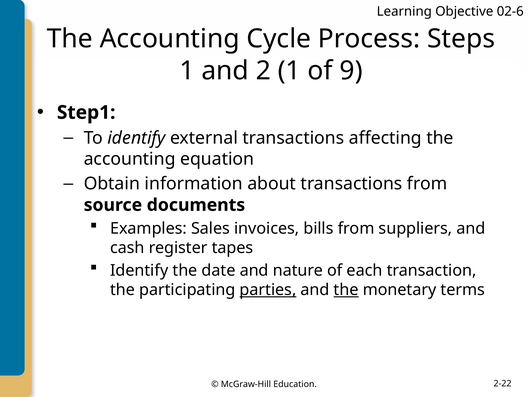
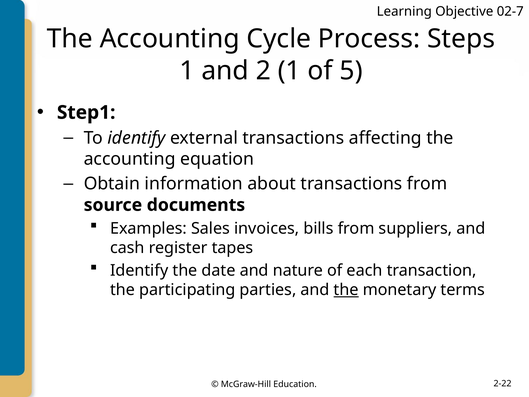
02-6: 02-6 -> 02-7 (510, 11)
9: 9 -> 5 (351, 71)
parties underline: present -> none (268, 290)
